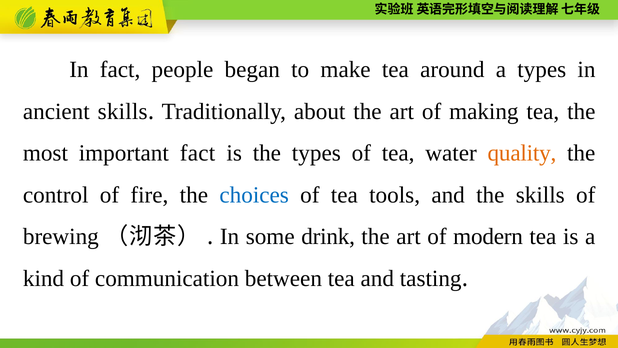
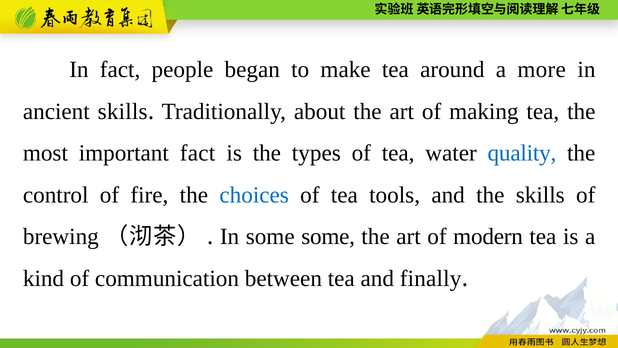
a types: types -> more (542, 70)
quality colour: orange -> blue (522, 153)
some drink: drink -> some (328, 236)
tasting: tasting -> finally (431, 278)
